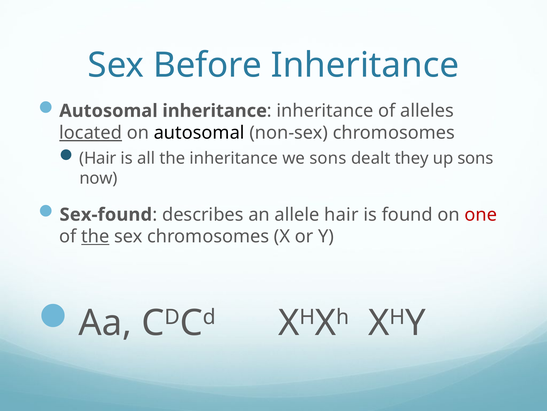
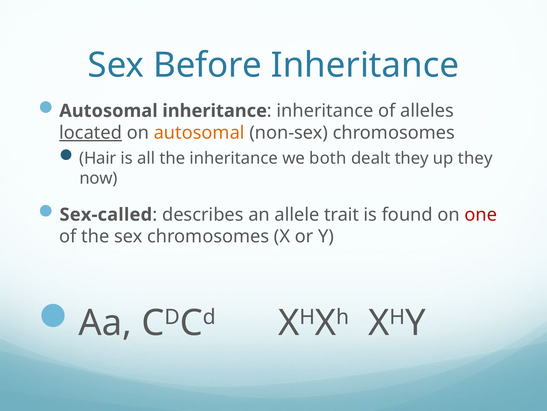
autosomal colour: black -> orange (199, 133)
we sons: sons -> both (328, 158)
up sons: sons -> they (475, 158)
Sex-found: Sex-found -> Sex-called (106, 214)
allele hair: hair -> trait (342, 214)
the underline: present -> none (95, 236)
